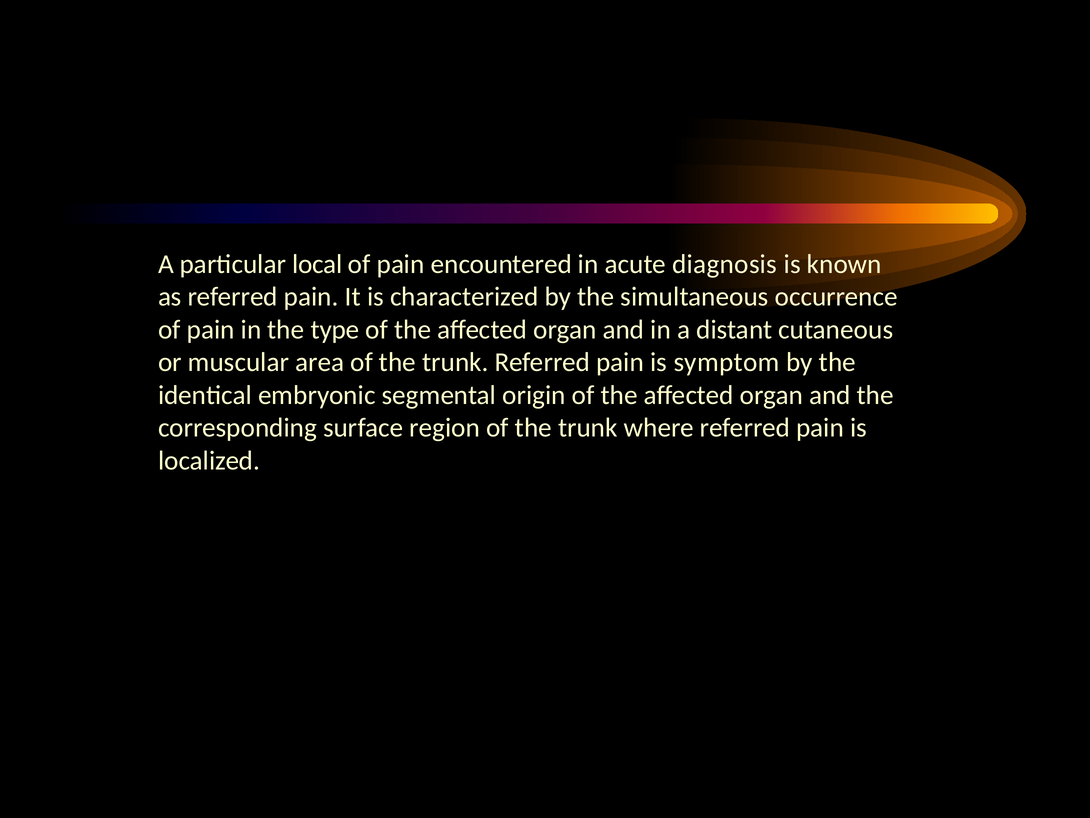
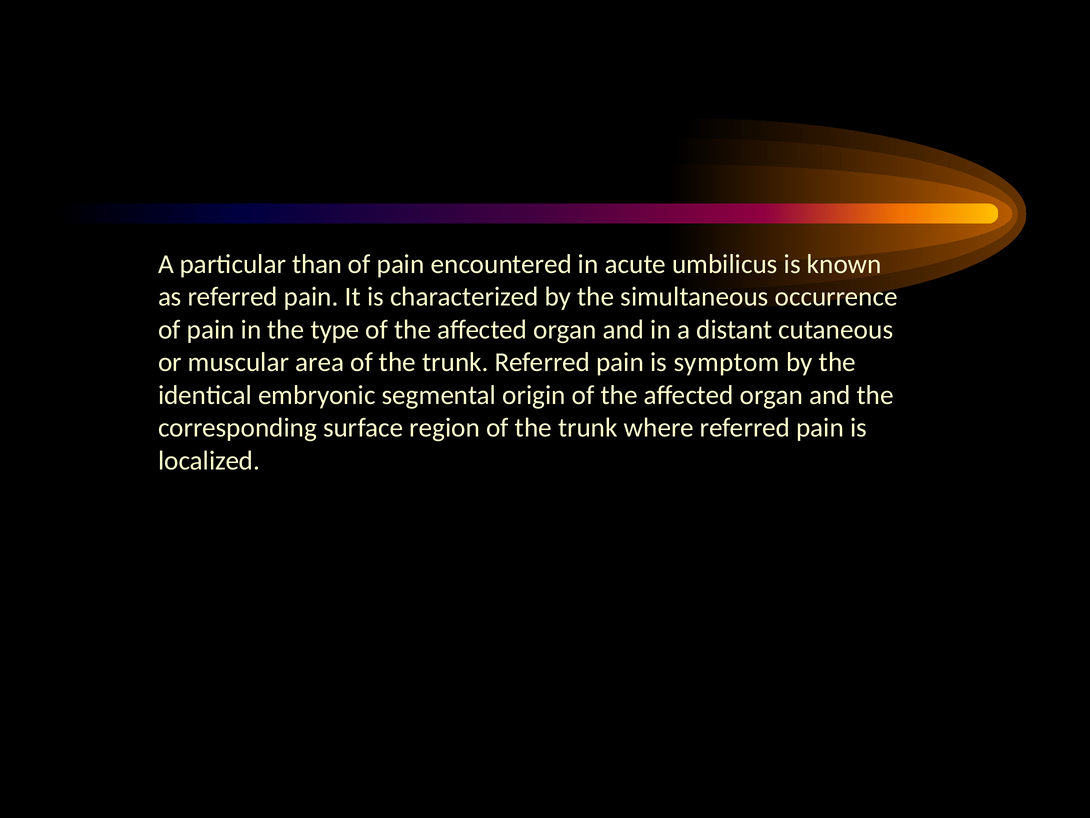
local: local -> than (317, 264)
diagnosis: diagnosis -> umbilicus (725, 264)
